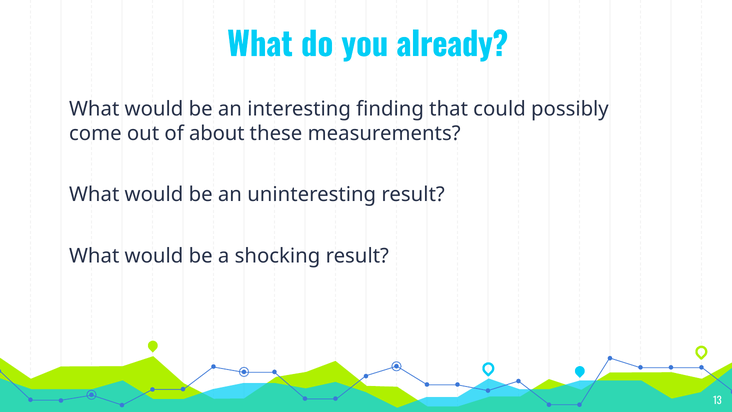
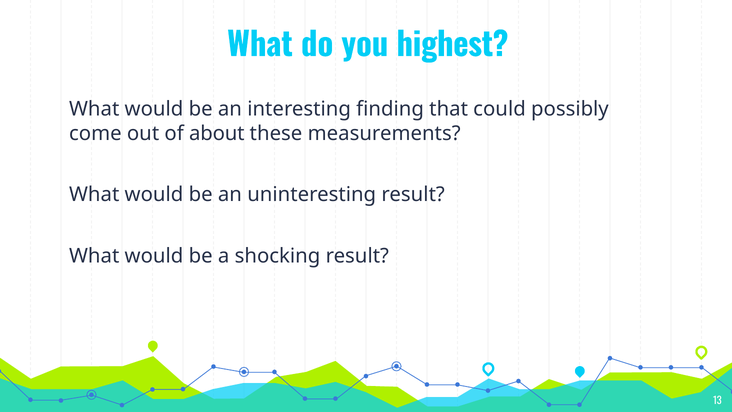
already: already -> highest (452, 45)
